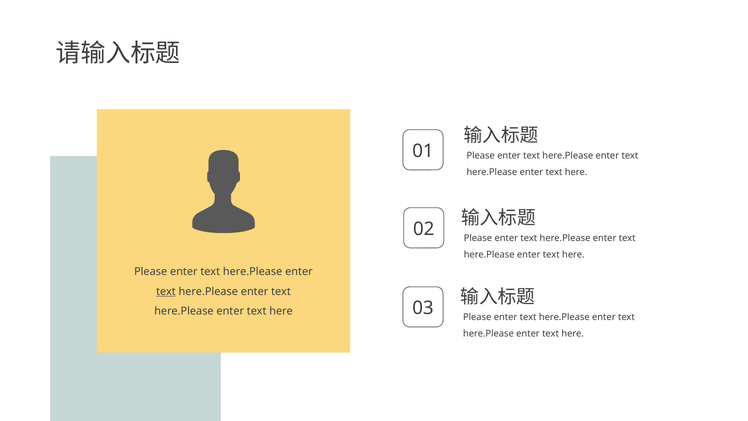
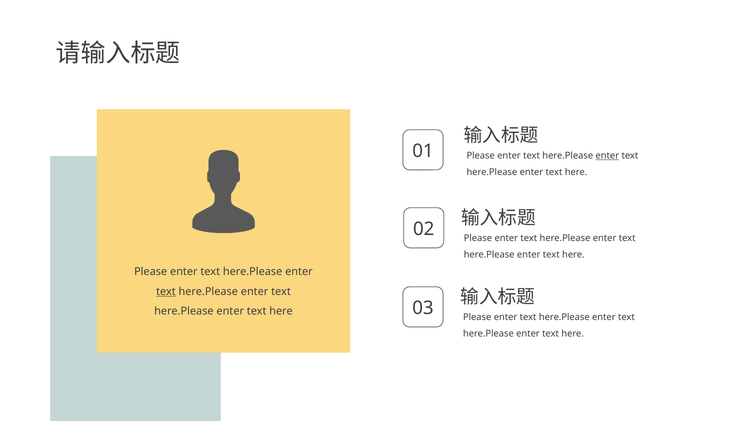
enter underline: none -> present (607, 155)
